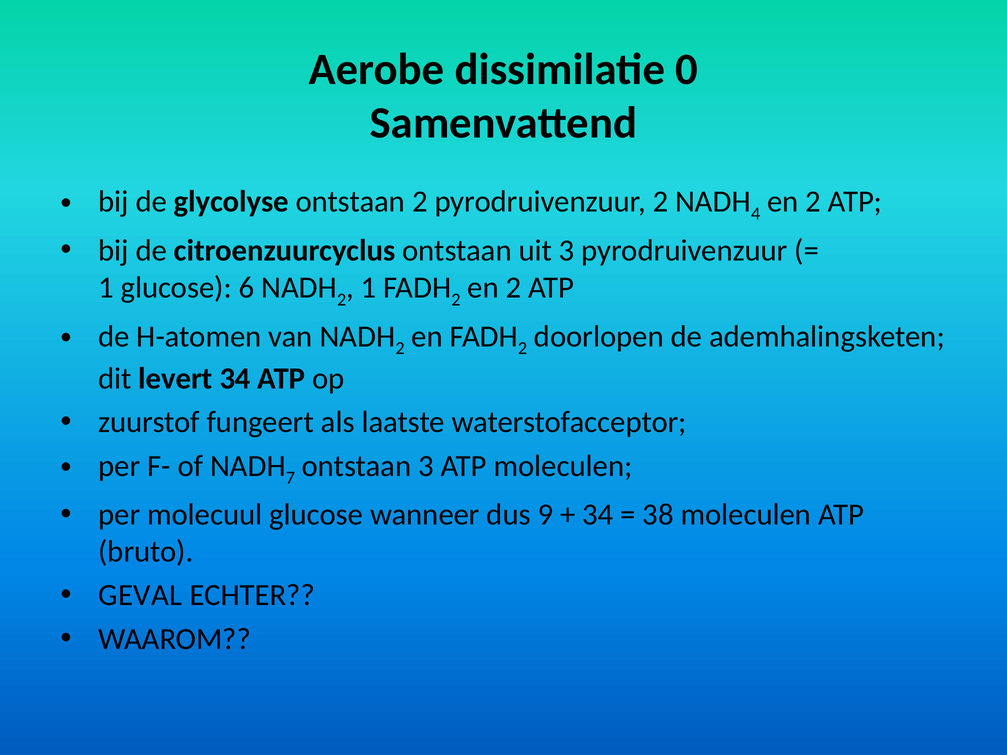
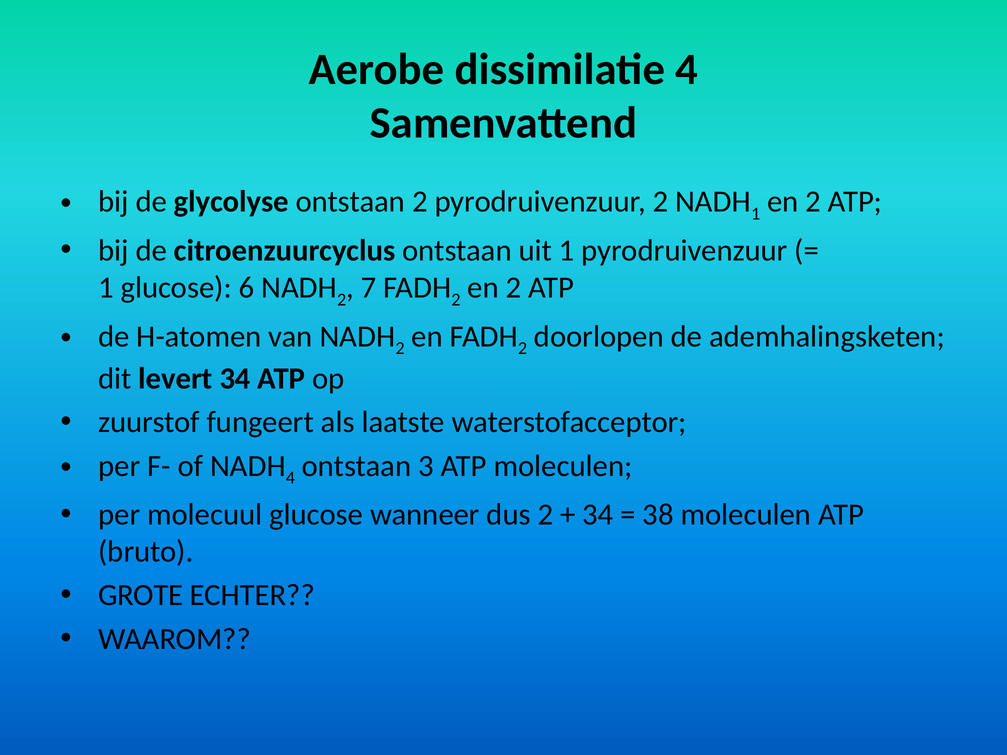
dissimilatie 0: 0 -> 4 (687, 69)
4: 4 -> 1 (756, 214)
uit 3: 3 -> 1 (567, 251)
1: 1 -> 7 (368, 288)
7: 7 -> 4 (290, 478)
dus 9: 9 -> 2 (545, 515)
GEVAL: GEVAL -> GROTE (141, 596)
